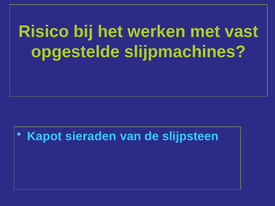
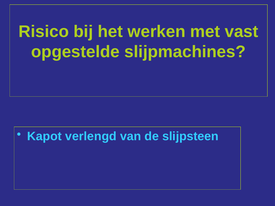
sieraden: sieraden -> verlengd (91, 137)
